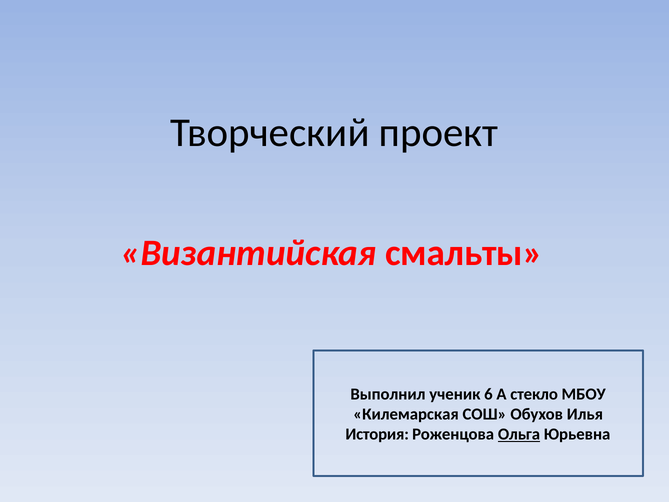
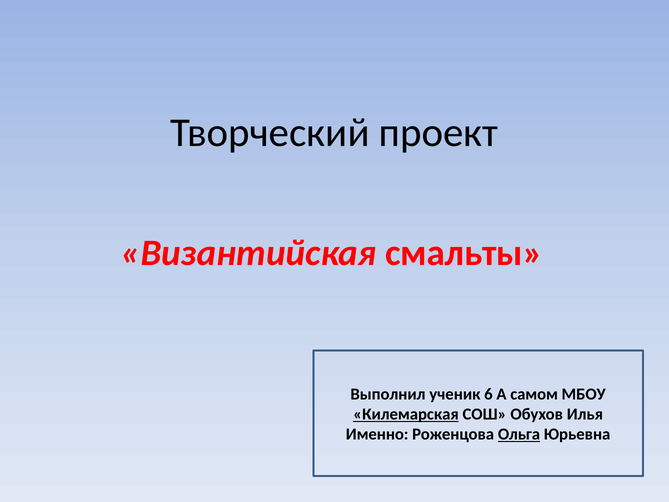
стекло: стекло -> самом (534, 394)
Килемарская underline: none -> present (406, 414)
История: История -> Именно (377, 434)
